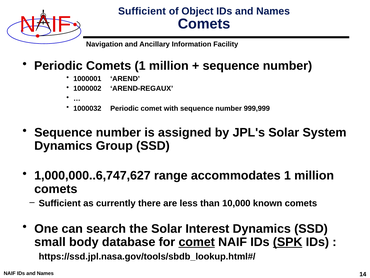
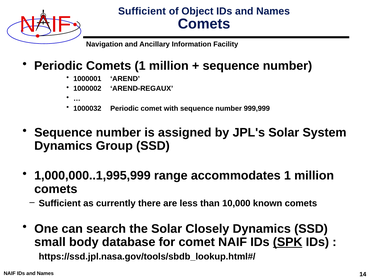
1,000,000..6,747,627: 1,000,000..6,747,627 -> 1,000,000..1,995,999 (92, 175)
Interest: Interest -> Closely (207, 228)
comet underline: present -> none (197, 242)
